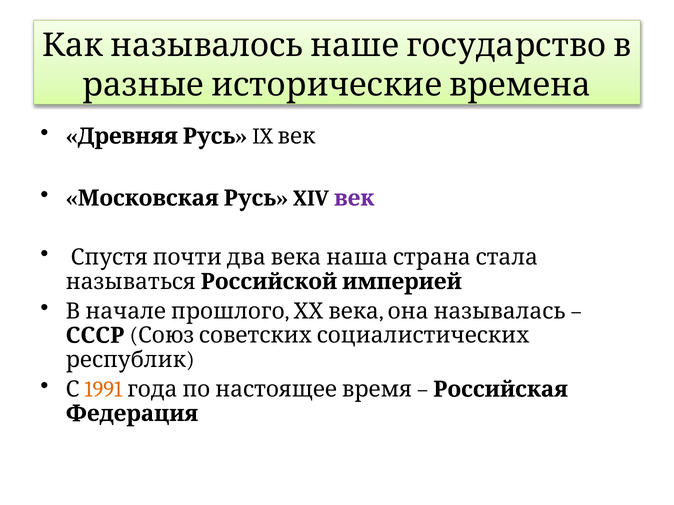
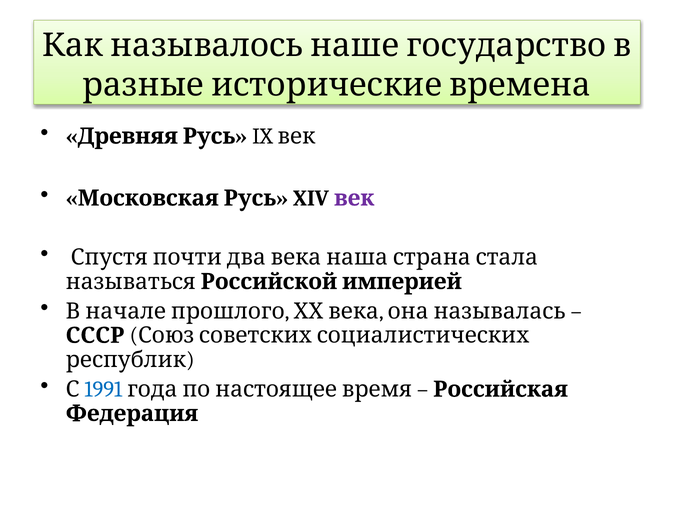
1991 colour: orange -> blue (103, 390)
